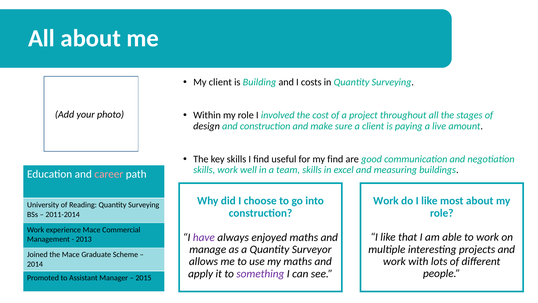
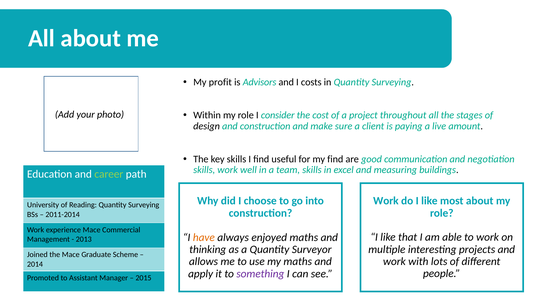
My client: client -> profit (220, 82)
Building: Building -> Advisors (260, 82)
involved: involved -> consider (278, 115)
career colour: pink -> light green (109, 174)
have colour: purple -> orange (204, 237)
manage: manage -> thinking (208, 249)
